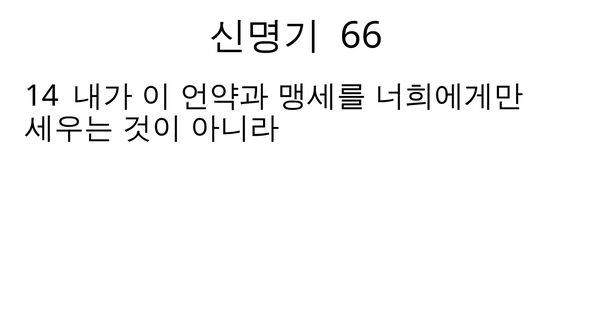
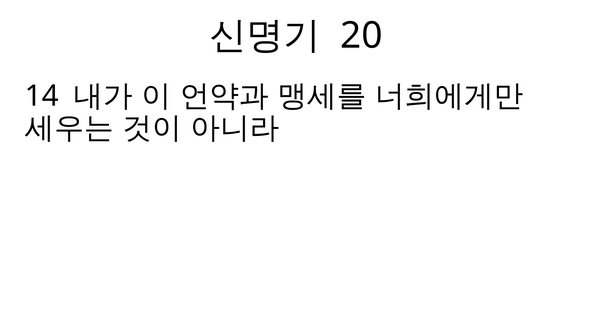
66: 66 -> 20 (361, 36)
